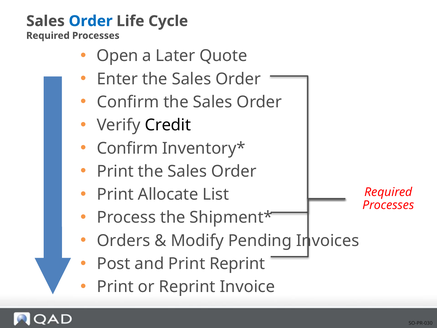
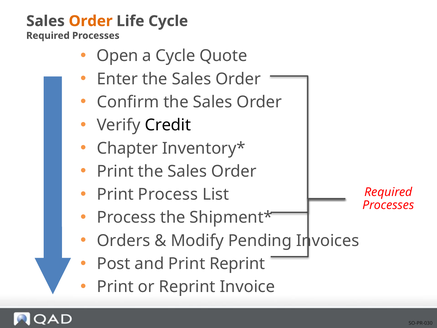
Order colour: blue -> orange (91, 21)
a Later: Later -> Cycle (175, 56)
Confirm: Confirm -> Chapter (127, 148)
Print Allocate: Allocate -> Process (168, 194)
